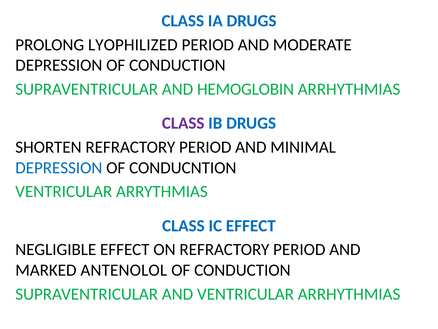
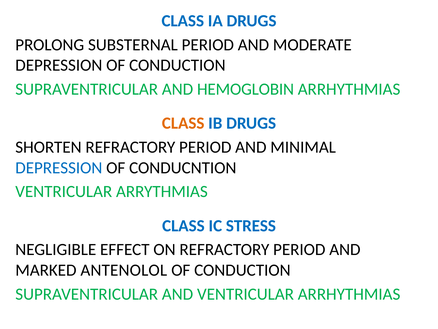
LYOPHILIZED: LYOPHILIZED -> SUBSTERNAL (133, 45)
CLASS colour: purple -> orange (183, 123)
IC EFFECT: EFFECT -> STRESS (251, 225)
